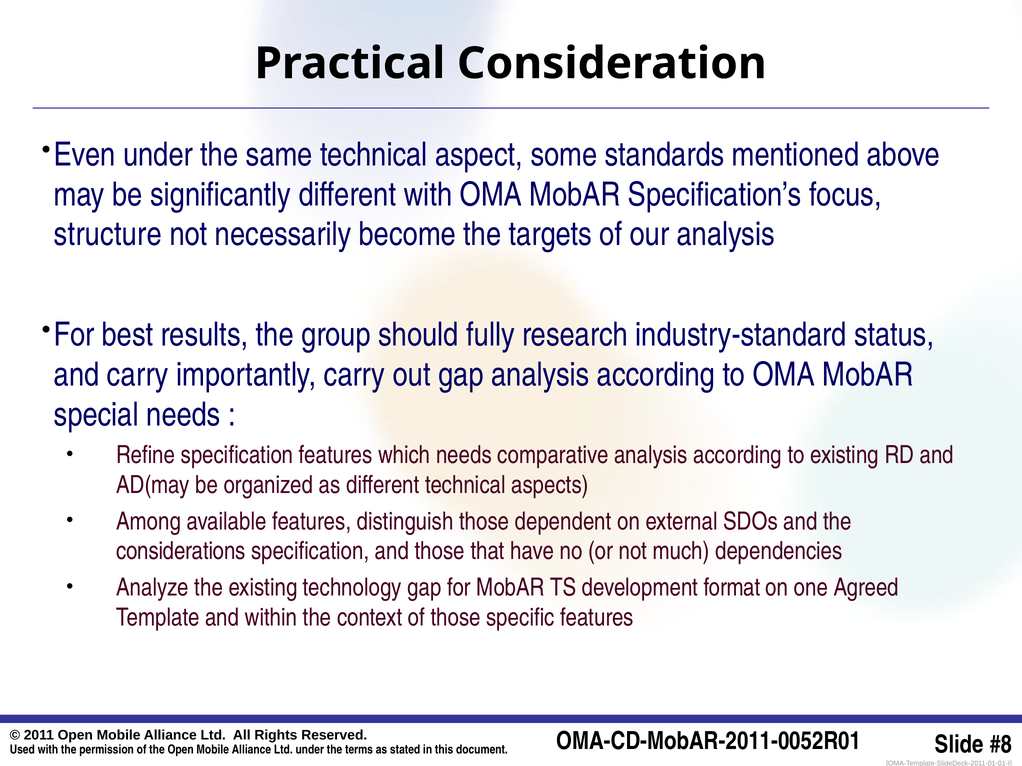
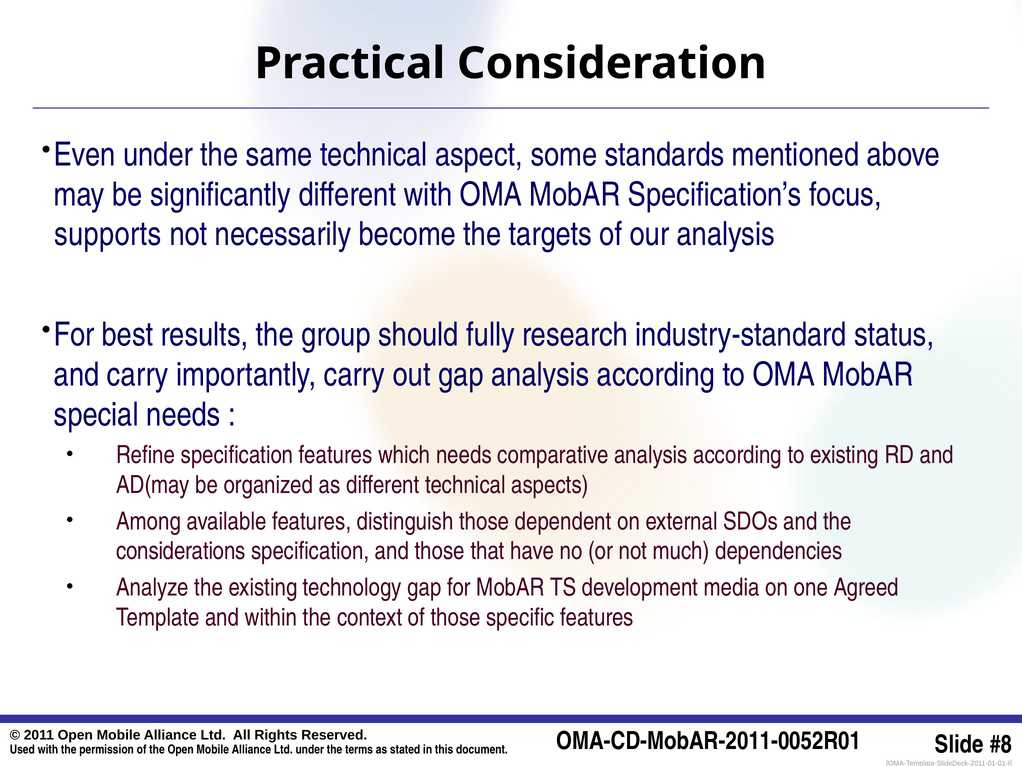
structure: structure -> supports (108, 235)
format: format -> media (732, 588)
